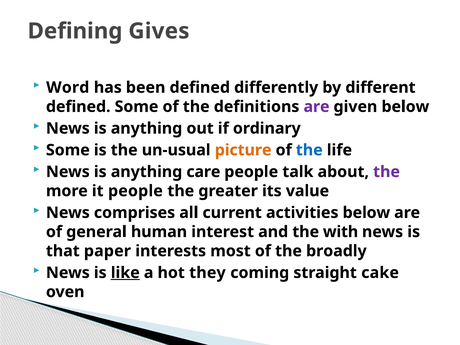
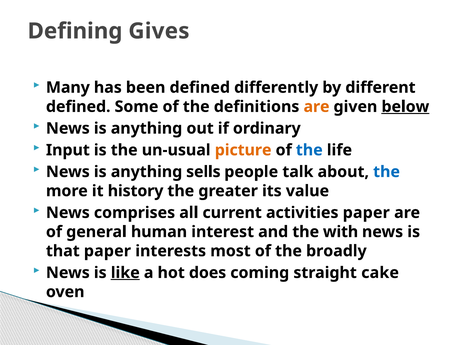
Word: Word -> Many (68, 87)
are colour: purple -> orange (317, 107)
below underline: none -> present (405, 107)
Some: Some -> Input (68, 150)
care: care -> sells (203, 172)
the colour: purple -> blue (387, 172)
it people: people -> history (136, 191)
activities below: below -> paper (366, 213)
they: they -> does (208, 273)
